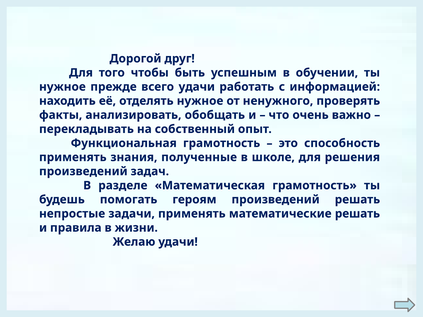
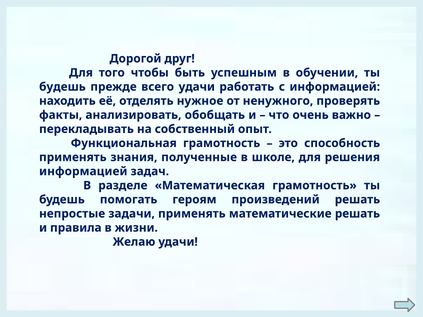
нужное: нужное -> будешь (62, 87)
произведений: произведений -> информацией (83, 171)
